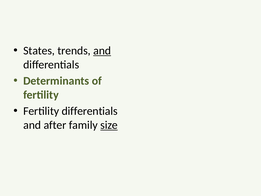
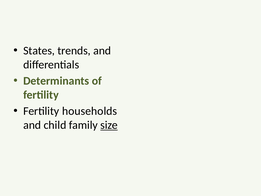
and underline: present -> none (102, 51)
Fertility differentials: differentials -> households (90, 111)
after: after -> child (55, 125)
